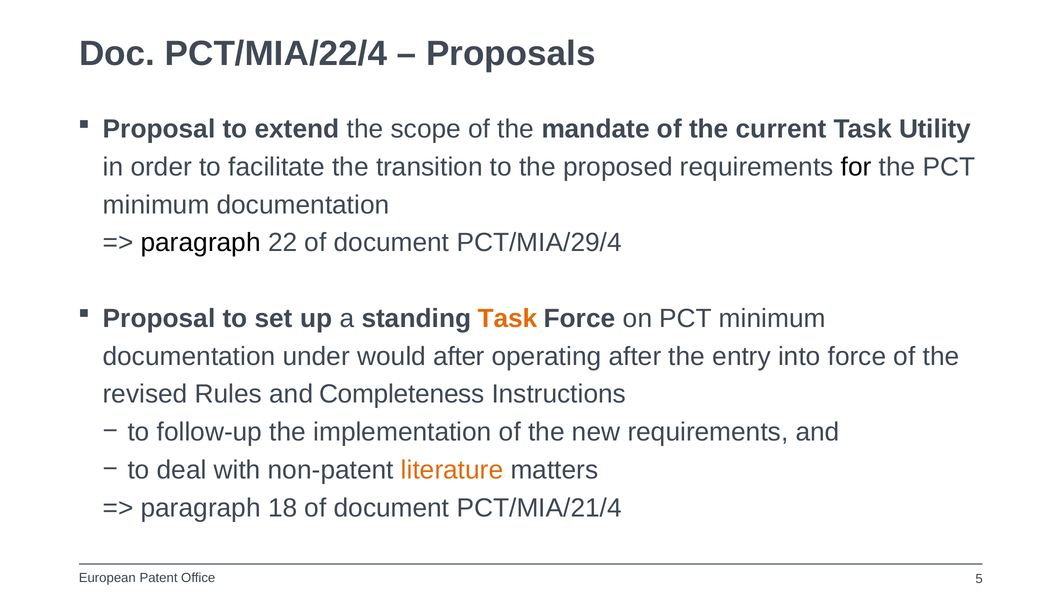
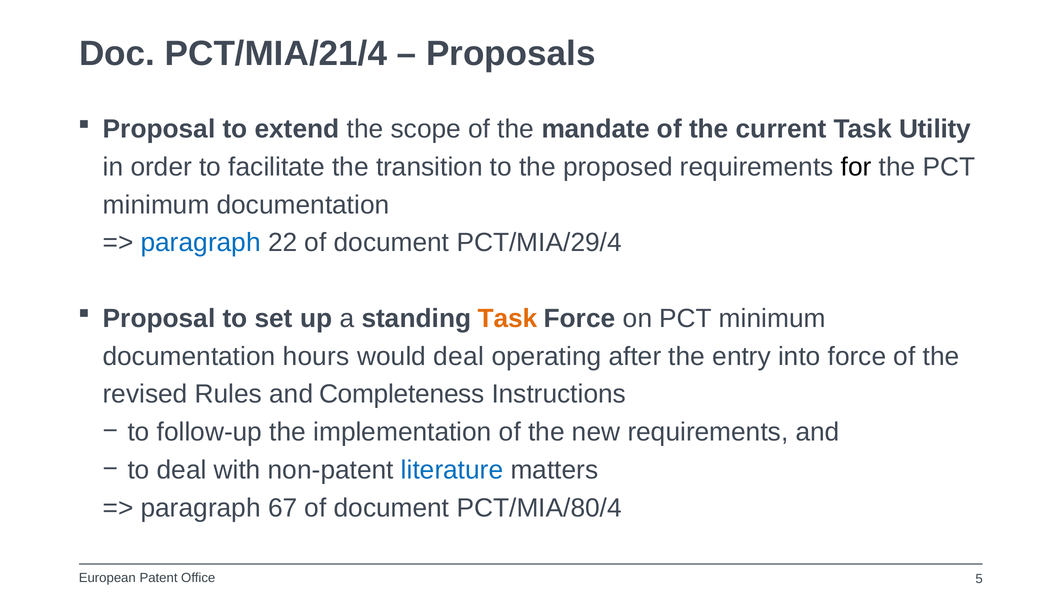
PCT/MIA/22/4: PCT/MIA/22/4 -> PCT/MIA/21/4 (276, 53)
paragraph colour: black -> blue (201, 243)
under: under -> hours (316, 357)
would after: after -> deal (459, 357)
literature colour: orange -> blue (452, 470)
18: 18 -> 67 (283, 508)
PCT/MIA/21/4: PCT/MIA/21/4 -> PCT/MIA/80/4 (539, 508)
